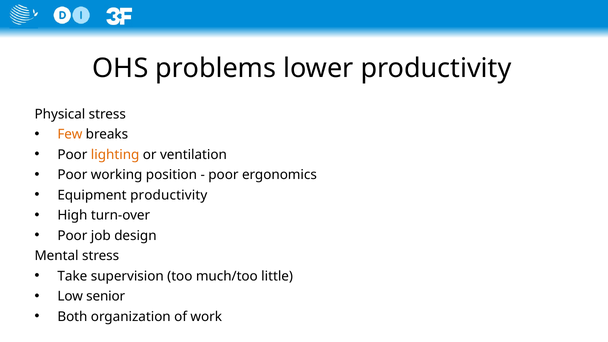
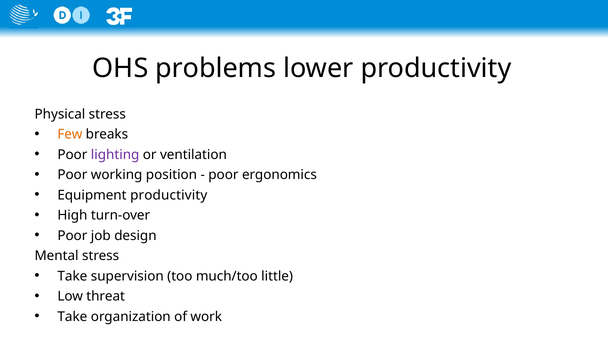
lighting colour: orange -> purple (115, 155)
senior: senior -> threat (106, 296)
Both: Both -> Take (72, 317)
